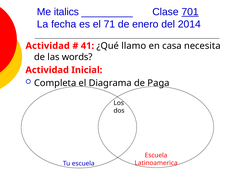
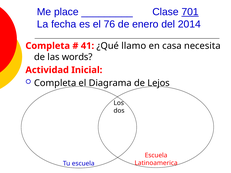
italics: italics -> place (66, 12)
71: 71 -> 76 (109, 24)
Actividad: Actividad -> Completa (48, 46)
Paga: Paga -> Lejos (159, 83)
